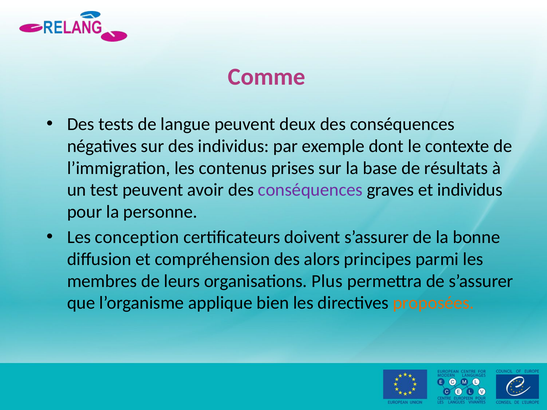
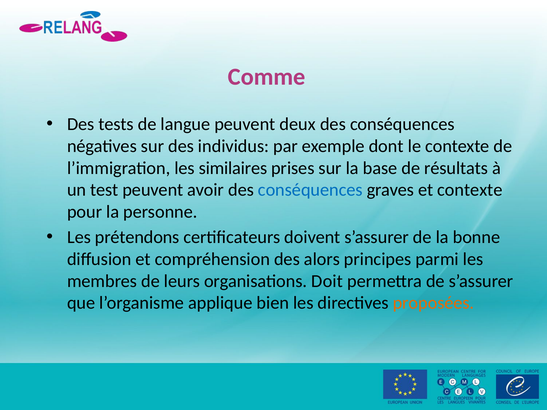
contenus: contenus -> similaires (233, 168)
conséquences colour: purple -> blue (310, 190)
et individus: individus -> contexte (470, 190)
conception: conception -> prétendons (137, 237)
Plus: Plus -> Doit (327, 281)
